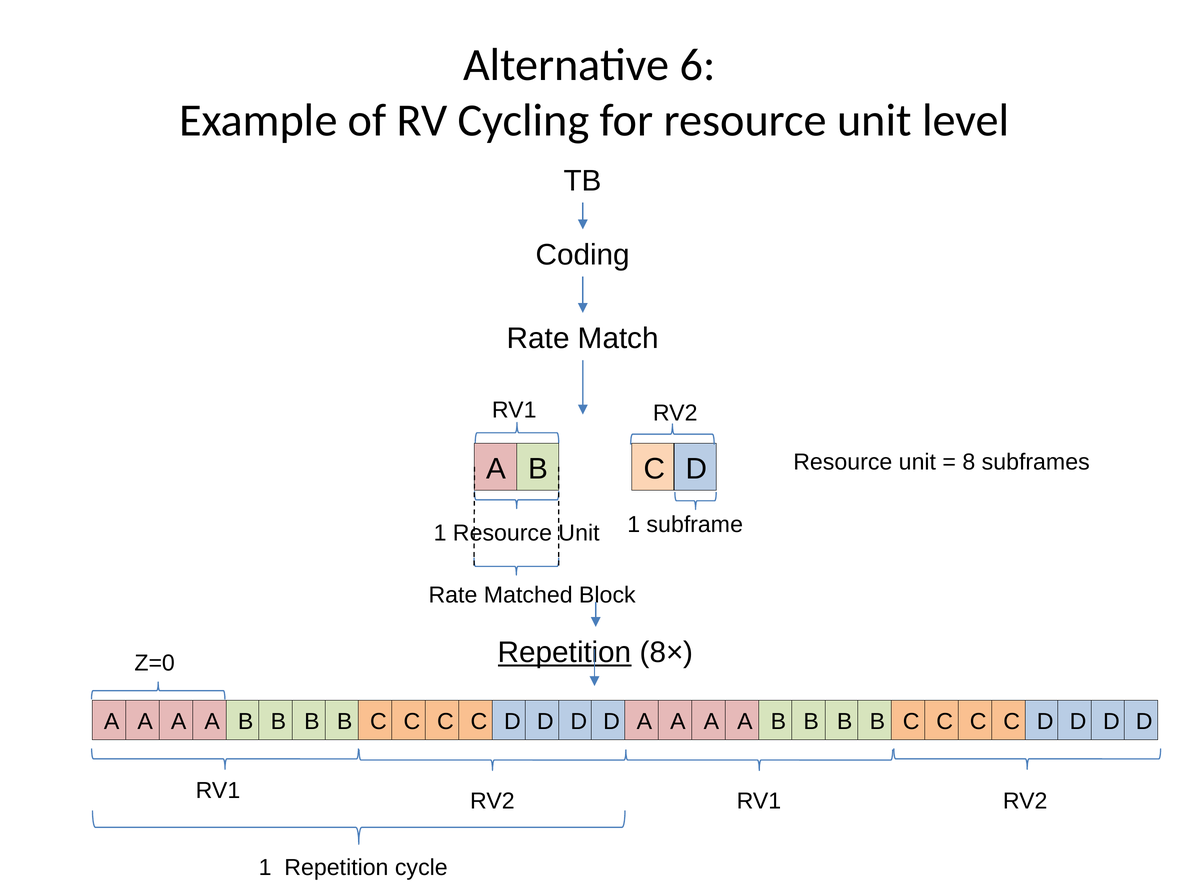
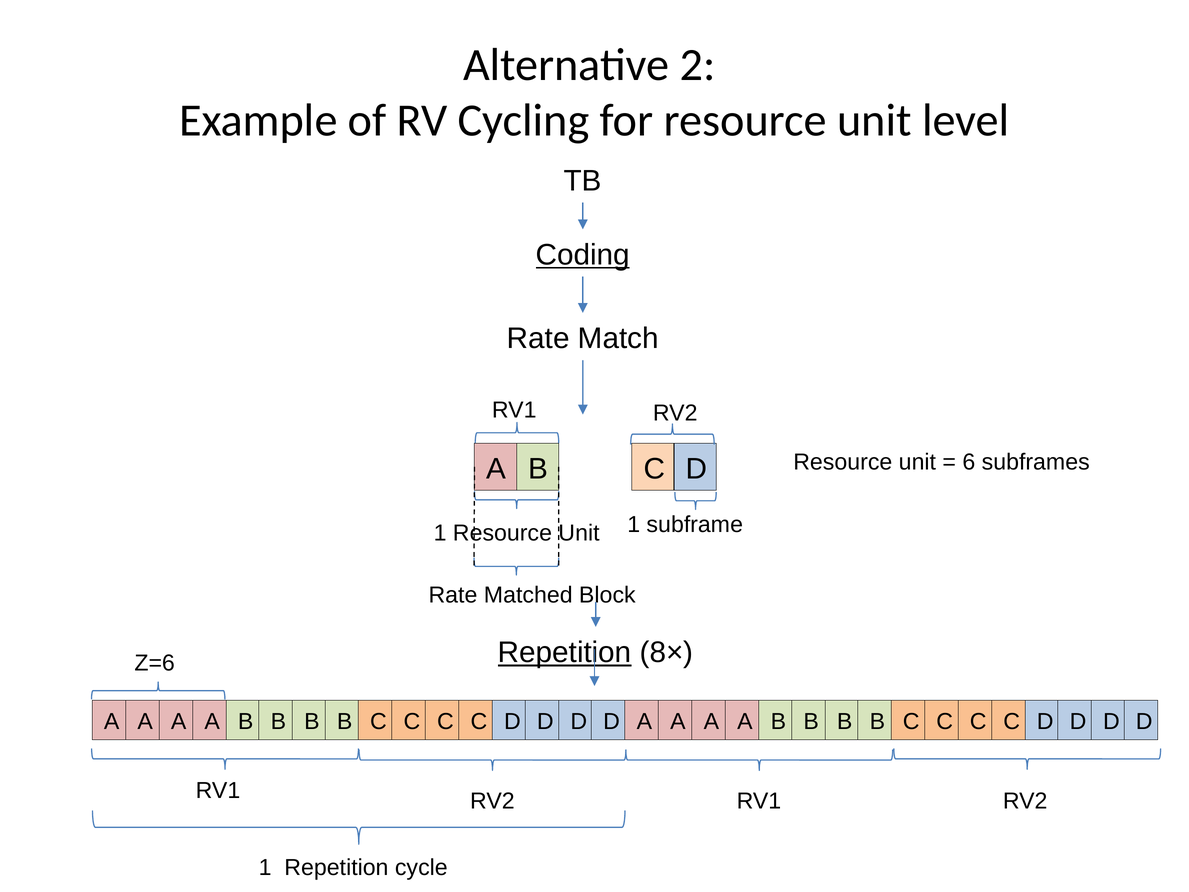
6: 6 -> 2 (698, 65)
Coding underline: none -> present (583, 255)
8: 8 -> 6 (969, 462)
Z=0: Z=0 -> Z=6 (155, 663)
